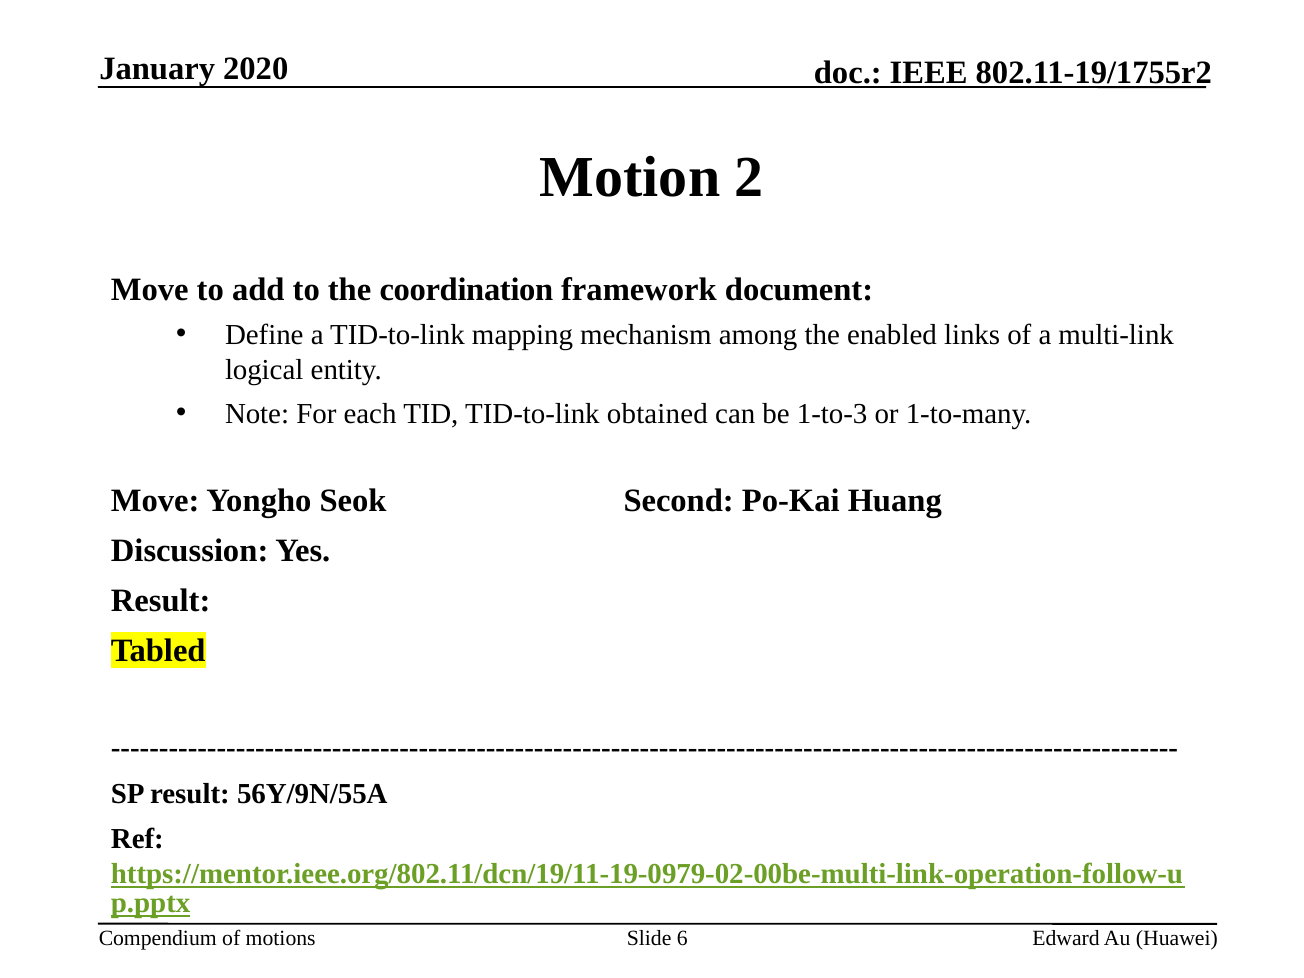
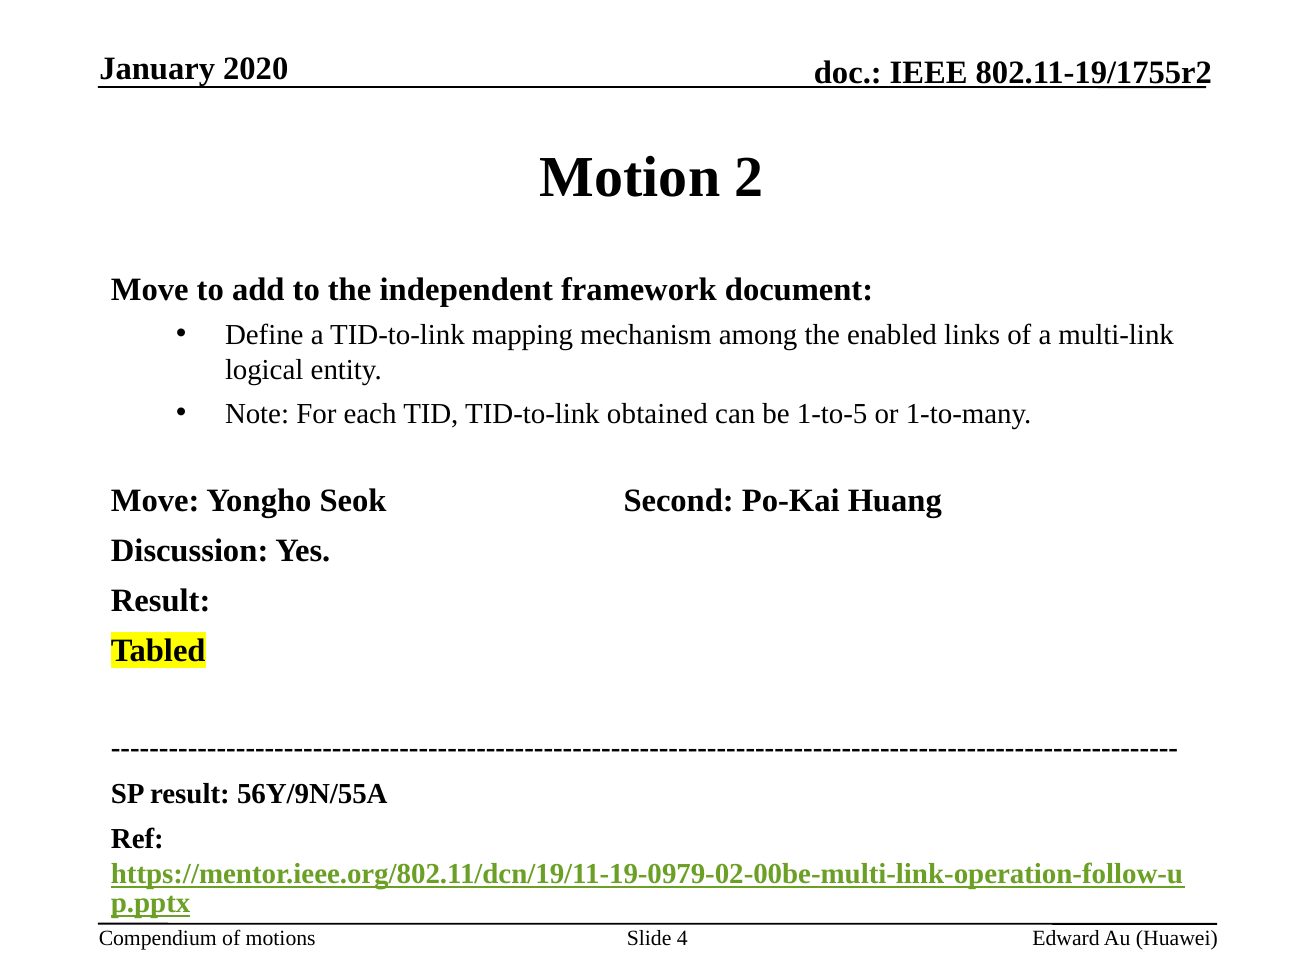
coordination: coordination -> independent (466, 289)
1-to-3: 1-to-3 -> 1-to-5 (832, 414)
6: 6 -> 4 (682, 938)
